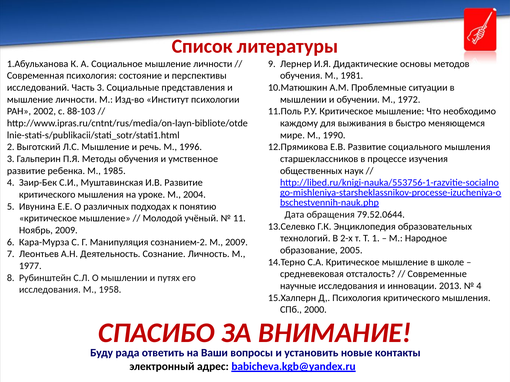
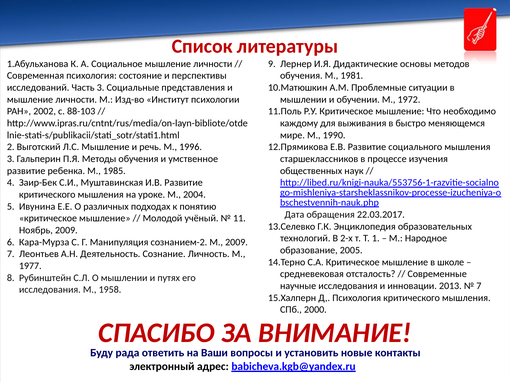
79.52.0644: 79.52.0644 -> 22.03.2017 (381, 215)
4: 4 -> 7 (479, 286)
